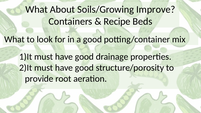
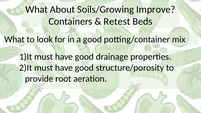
Recipe: Recipe -> Retest (117, 21)
